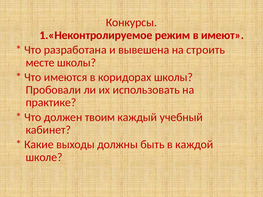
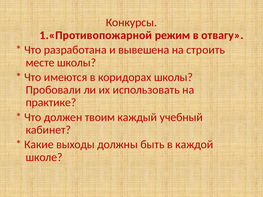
1.«Неконтролируемое: 1.«Неконтролируемое -> 1.«Противопожарной (96, 35)
имеют: имеют -> отвагу (222, 35)
